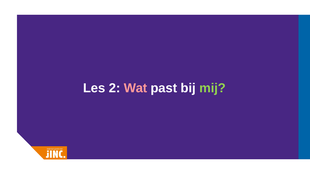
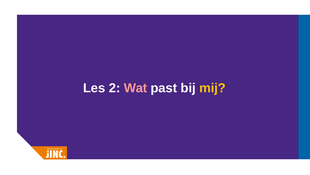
mij colour: light green -> yellow (213, 88)
